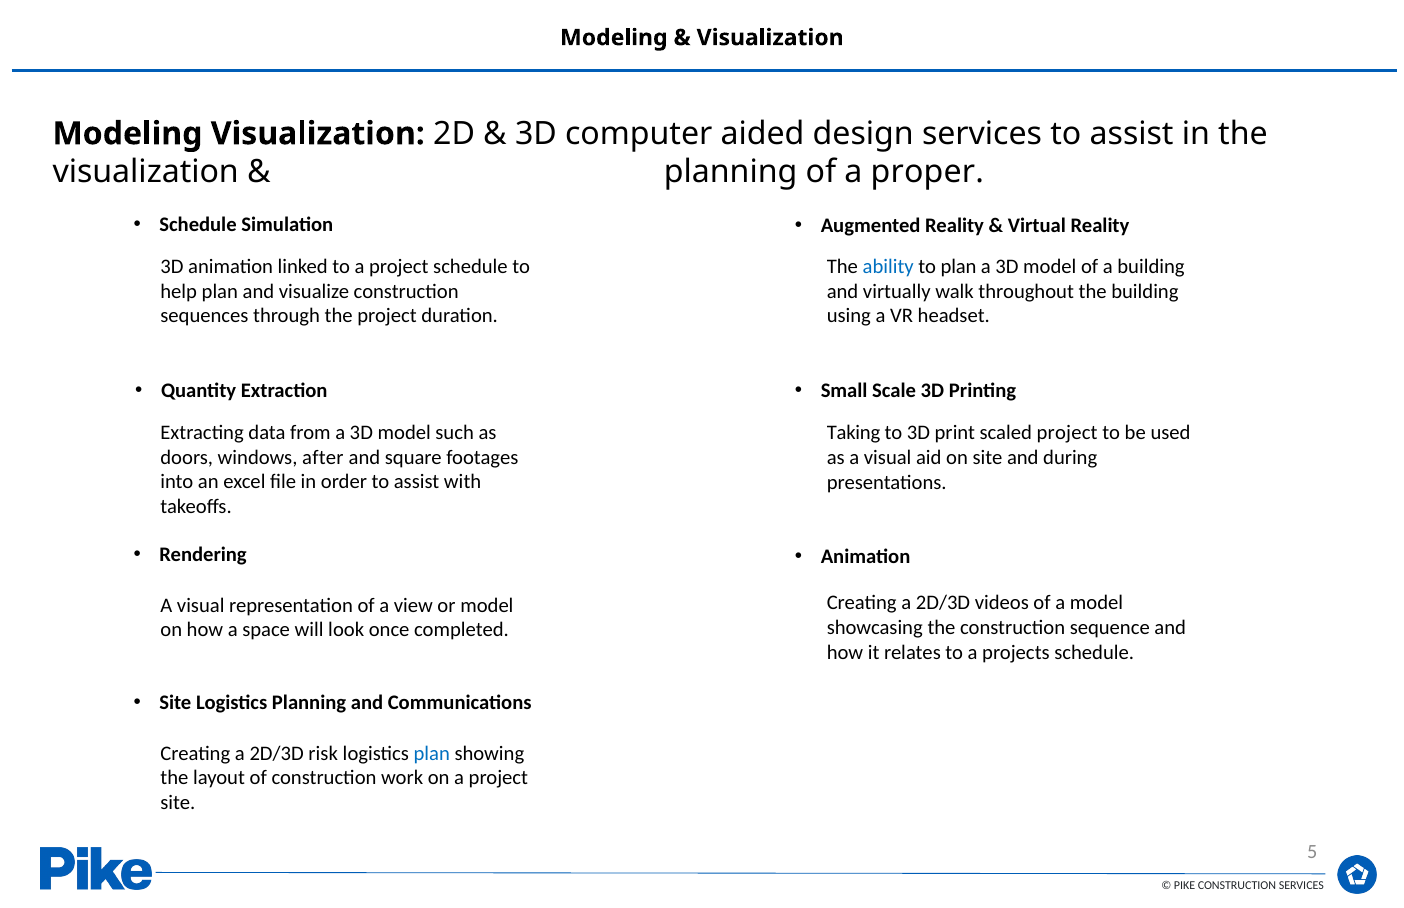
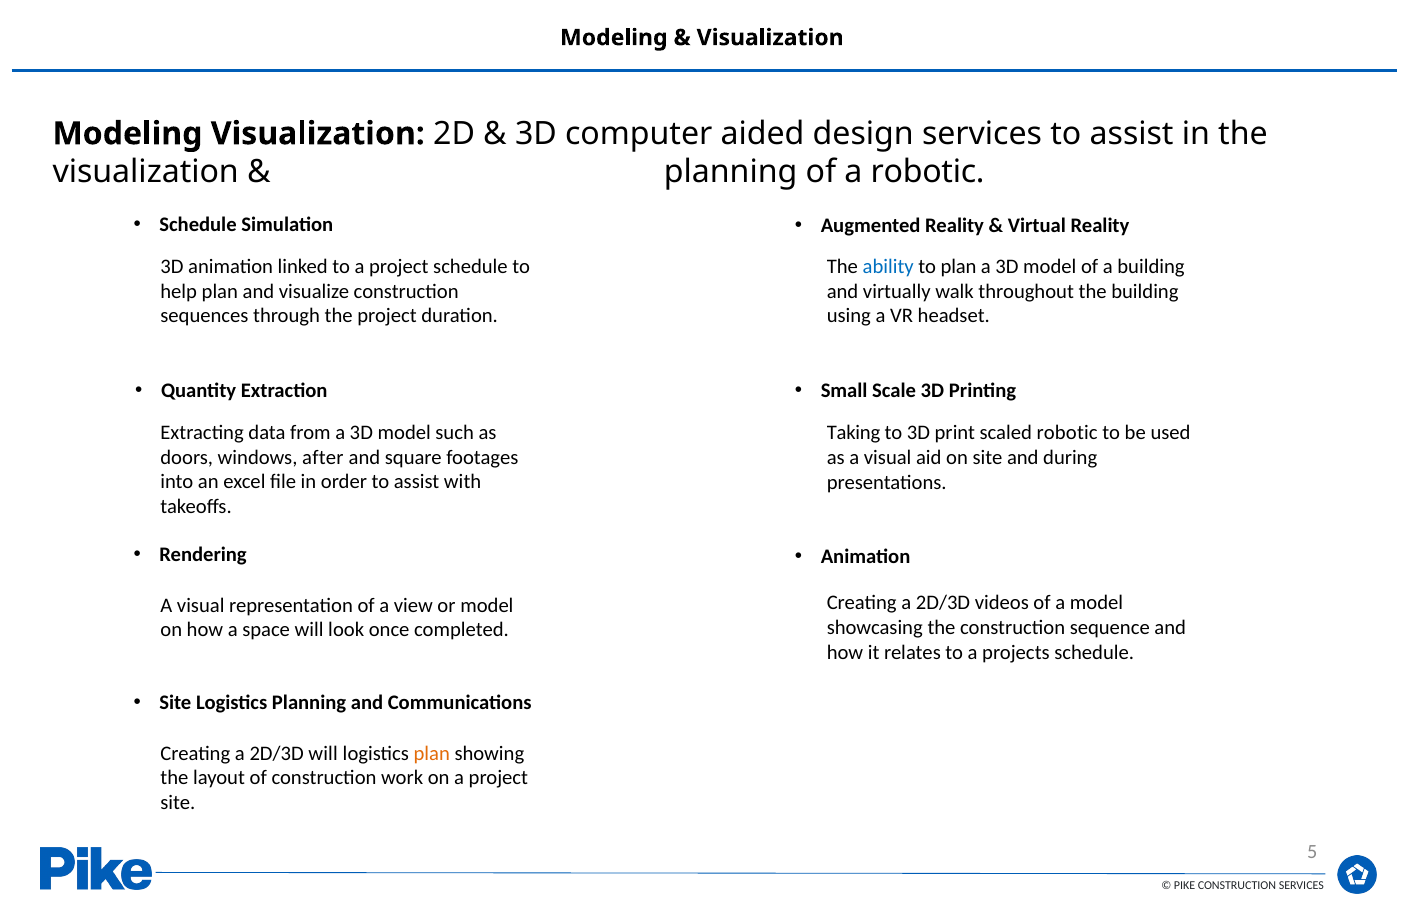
a proper: proper -> robotic (928, 172)
scaled project: project -> robotic (1067, 433)
2D/3D risk: risk -> will (323, 754)
plan colour: blue -> orange (432, 754)
